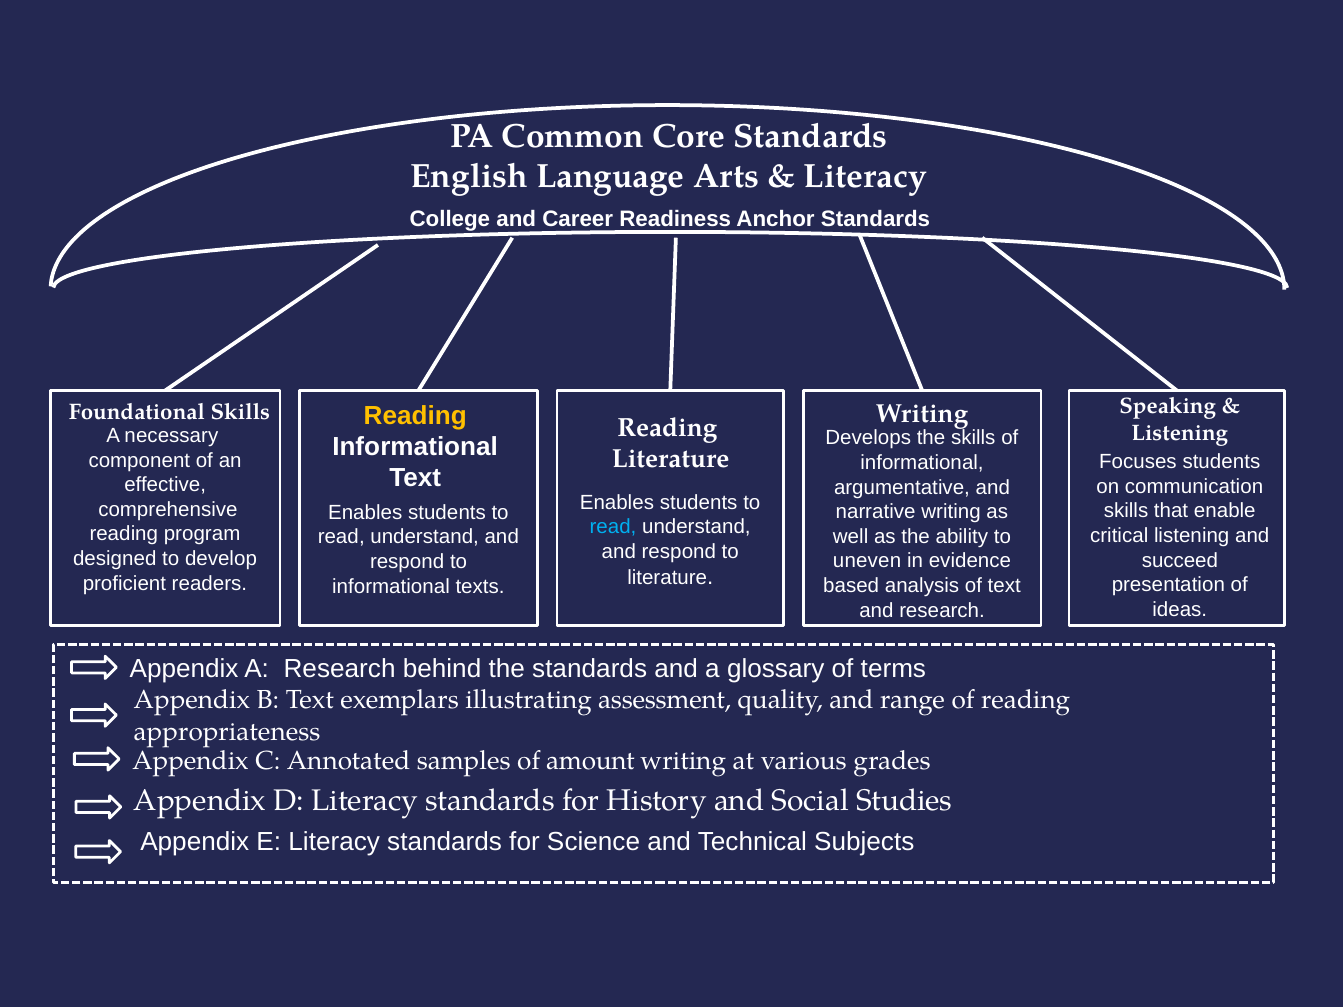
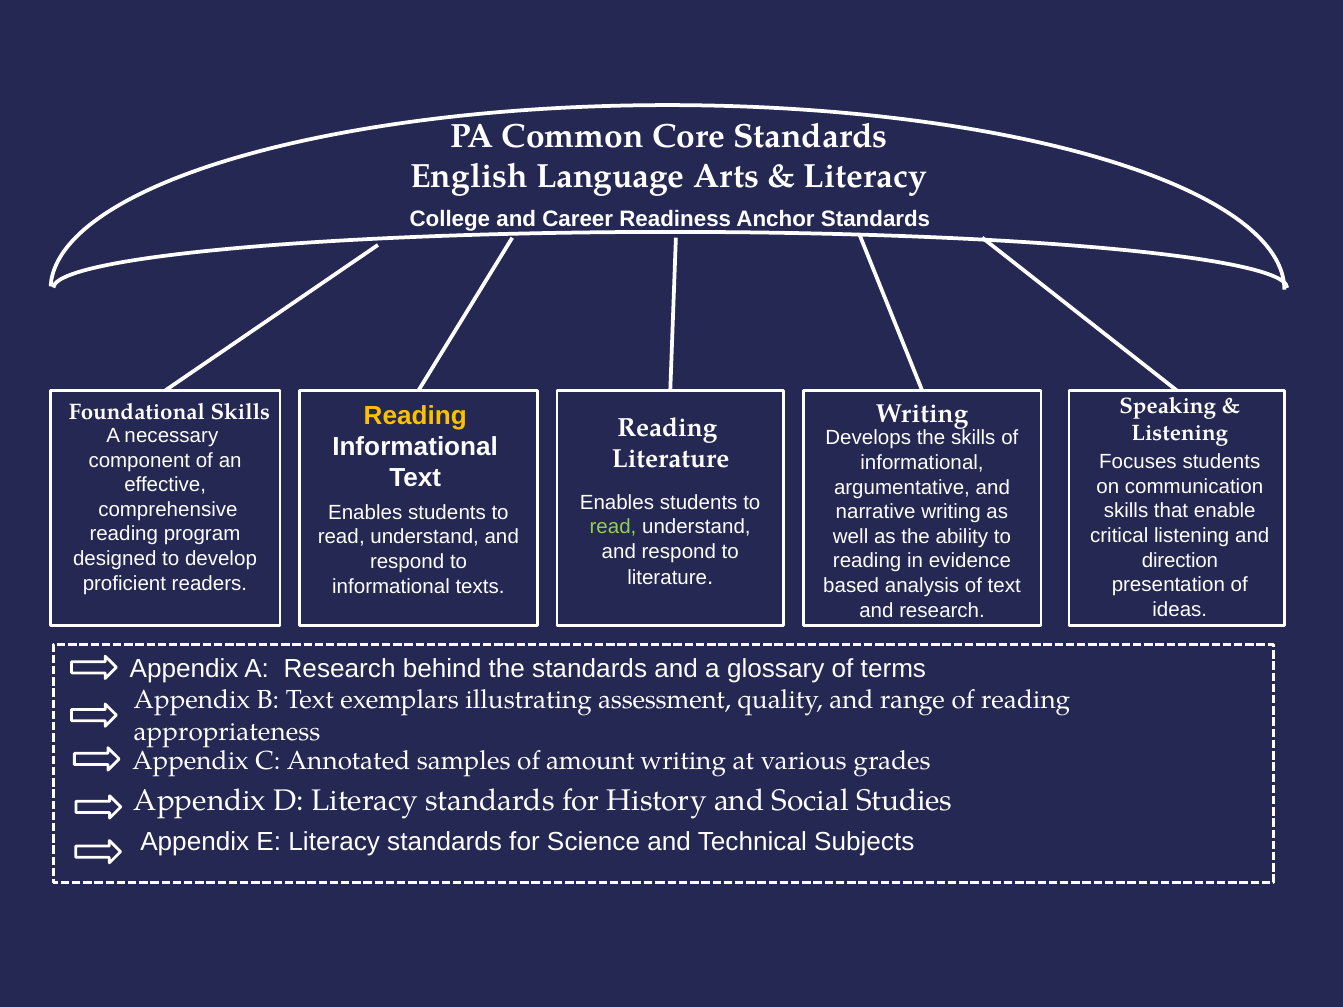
read colour: light blue -> light green (613, 527)
succeed: succeed -> direction (1180, 560)
uneven: uneven -> reading (867, 561)
